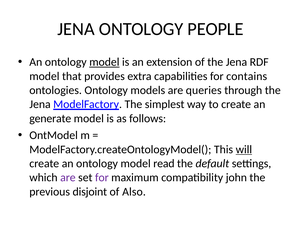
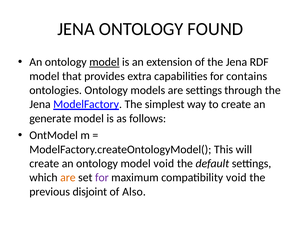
PEOPLE: PEOPLE -> FOUND (215, 29)
are queries: queries -> settings (204, 90)
will underline: present -> none (244, 149)
model read: read -> void (164, 163)
are colour: purple -> orange (68, 177)
compatibility john: john -> void (236, 177)
